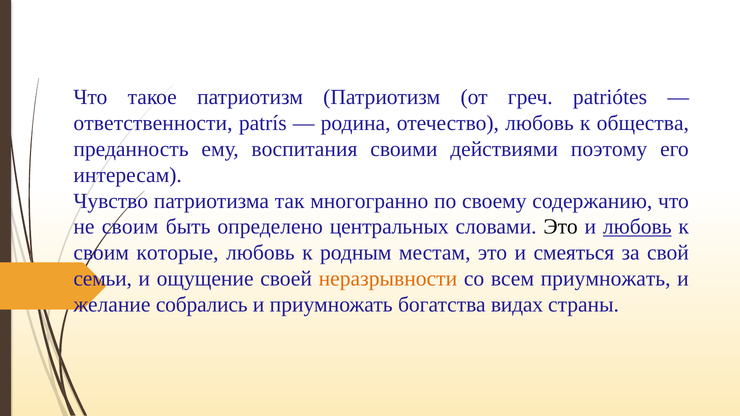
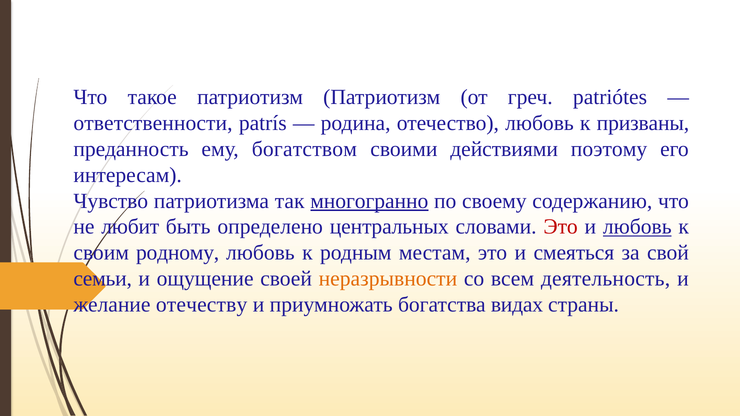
общества: общества -> призваны (643, 123)
воспитания: воспитания -> богатством (304, 149)
многогранно underline: none -> present (369, 201)
не своим: своим -> любит (130, 227)
Это colour: black -> red (561, 227)
которые: которые -> родному (178, 253)
всем приумножать: приумножать -> деятельность (606, 279)
собрались: собрались -> отечеству (202, 305)
